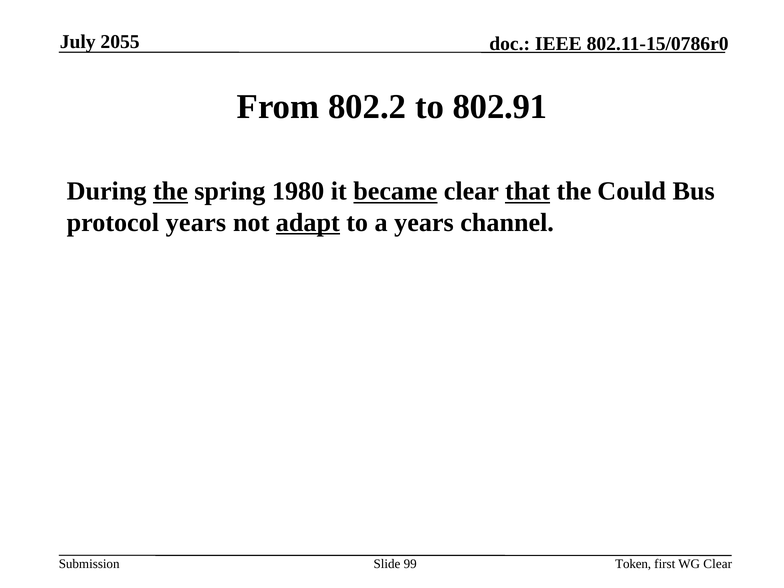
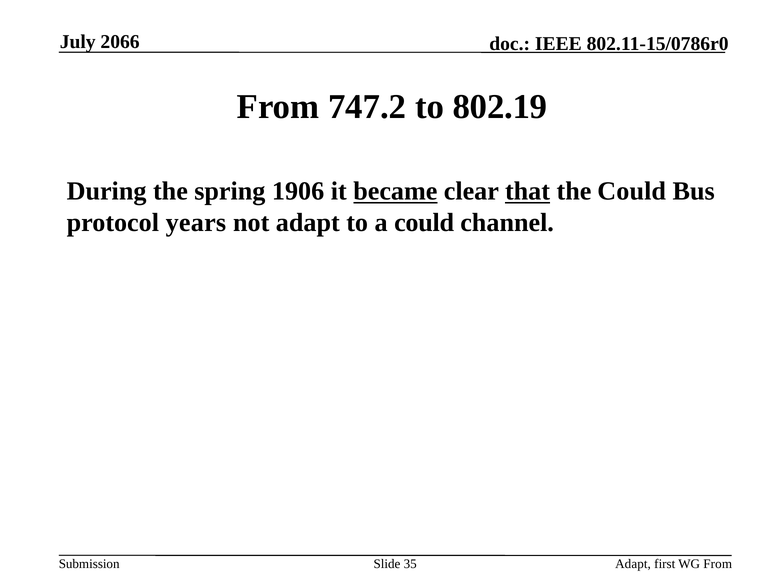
2055: 2055 -> 2066 (120, 42)
802.2: 802.2 -> 747.2 (367, 107)
802.91: 802.91 -> 802.19 (500, 107)
the underline: present -> none (170, 191)
1980: 1980 -> 1906 (298, 191)
adapt underline: present -> none (308, 223)
a years: years -> could (424, 223)
99: 99 -> 35 (410, 564)
Token: Token -> Adapt (633, 564)
WG Clear: Clear -> From (718, 564)
